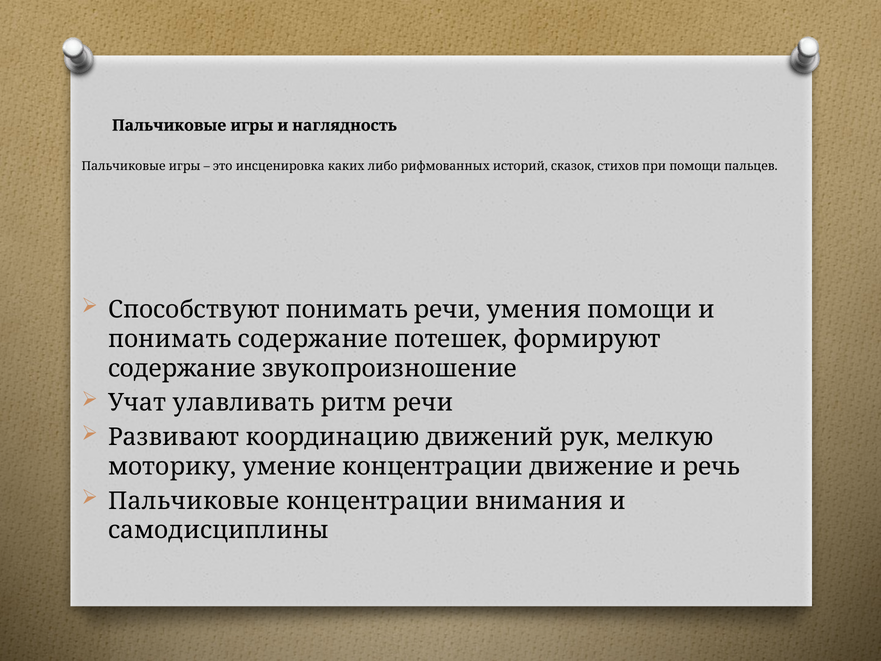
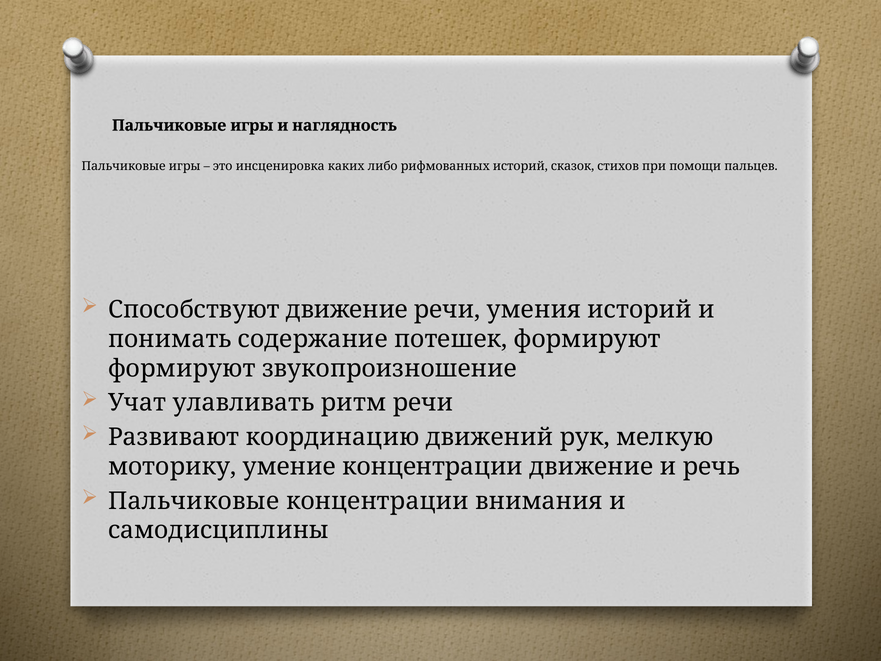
Способствуют понимать: понимать -> движение (347, 310)
умения помощи: помощи -> историй (640, 310)
содержание: содержание -> формируют (182, 368)
